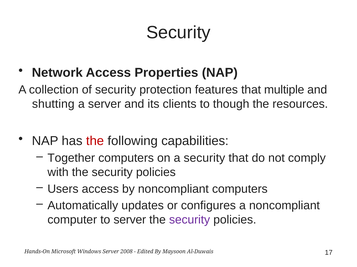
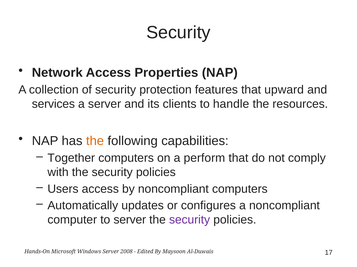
multiple: multiple -> upward (284, 90)
shutting: shutting -> services (53, 104)
though: though -> handle (231, 104)
the colour: red -> orange (95, 141)
a security: security -> perform (204, 158)
